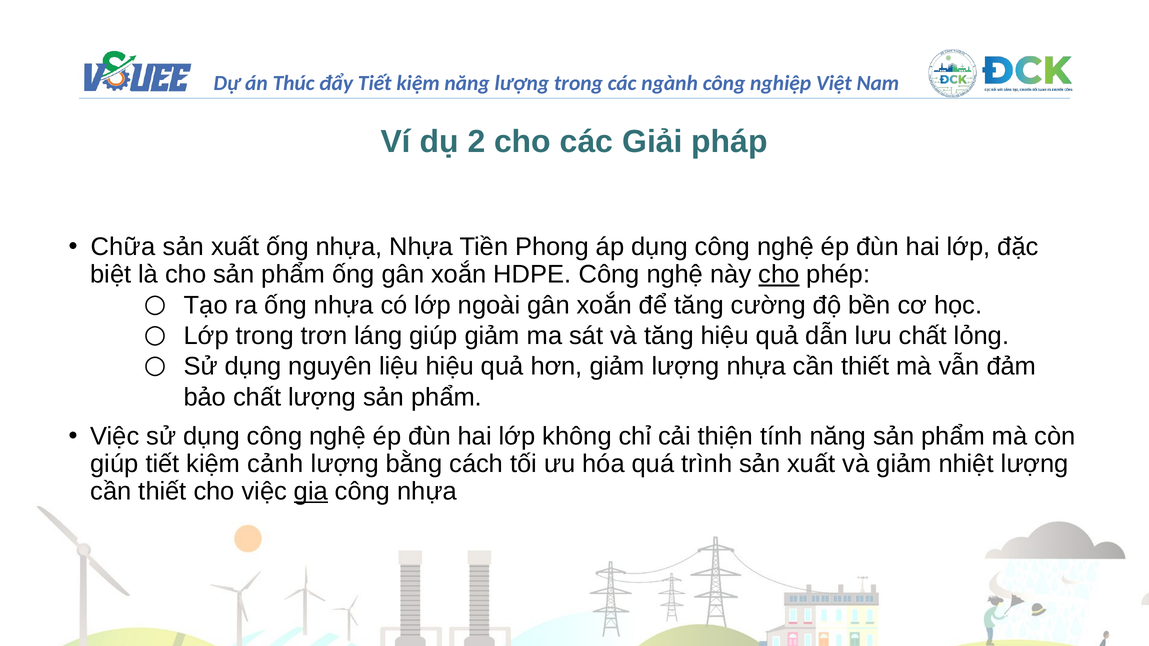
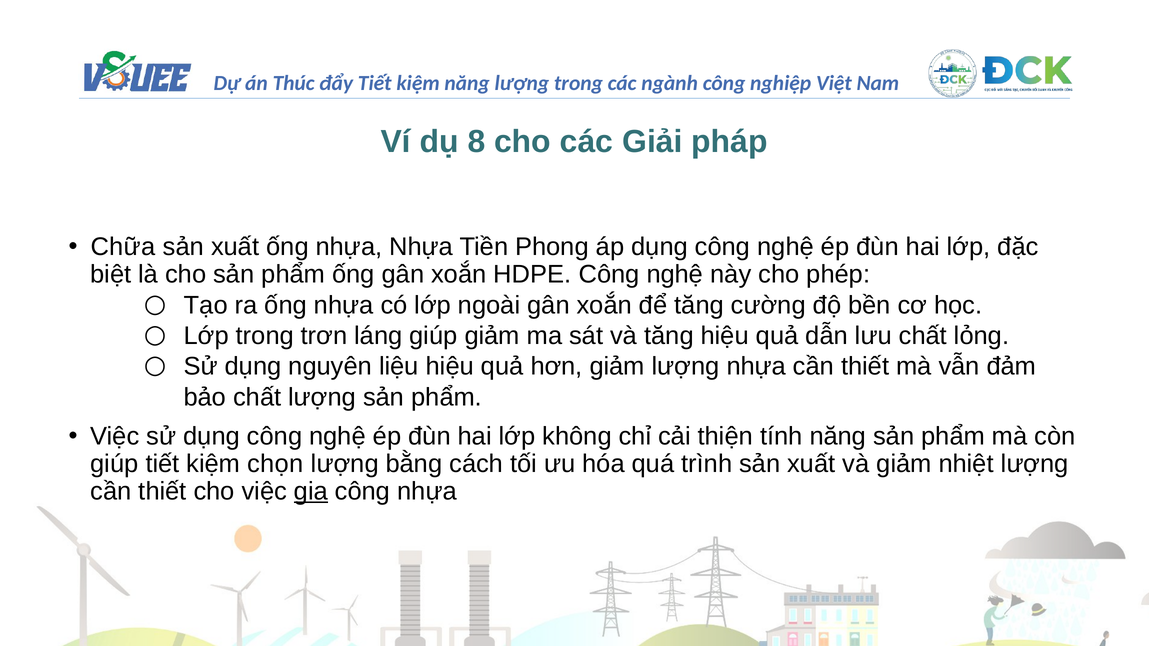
2: 2 -> 8 (476, 142)
cho underline: present -> none (779, 275)
cảnh: cảnh -> chọn (275, 464)
